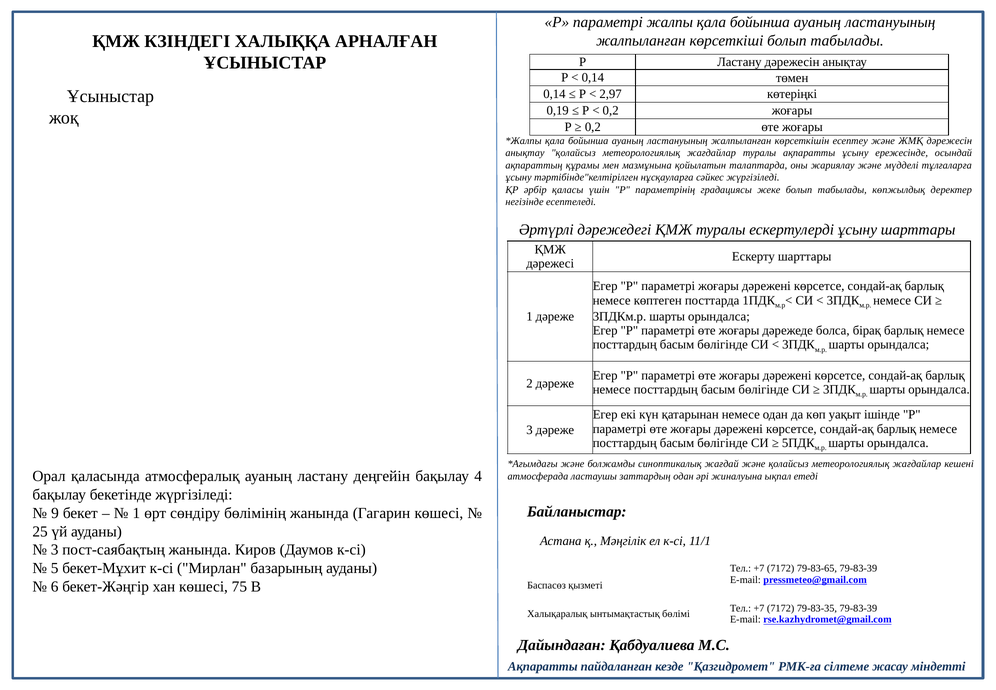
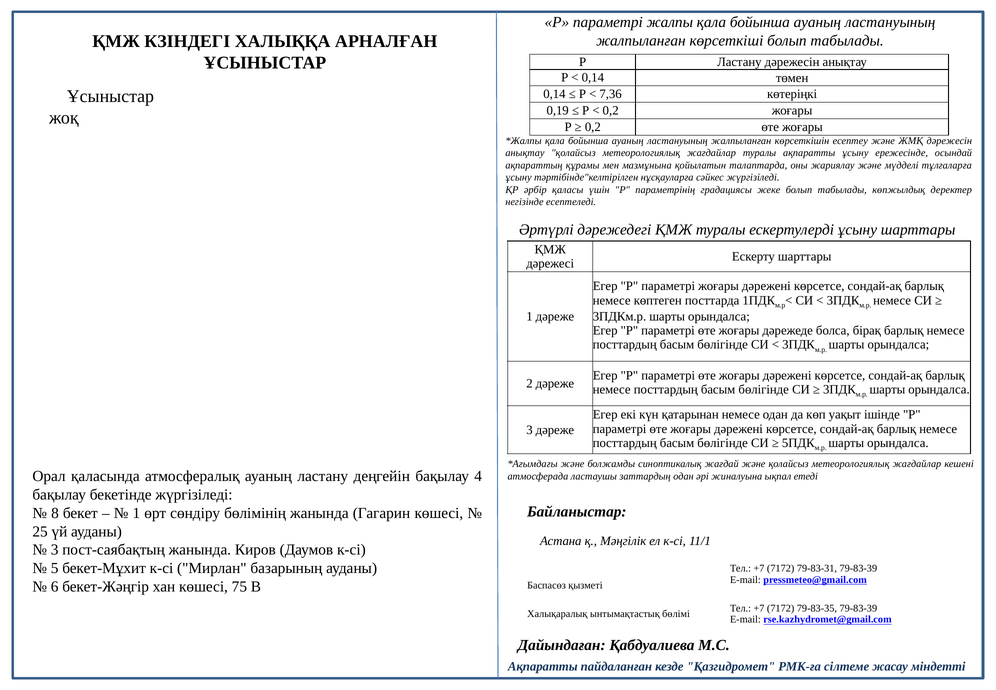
2,97: 2,97 -> 7,36 (611, 94)
9: 9 -> 8 (55, 513)
79-83-65: 79-83-65 -> 79-83-31 (817, 568)
